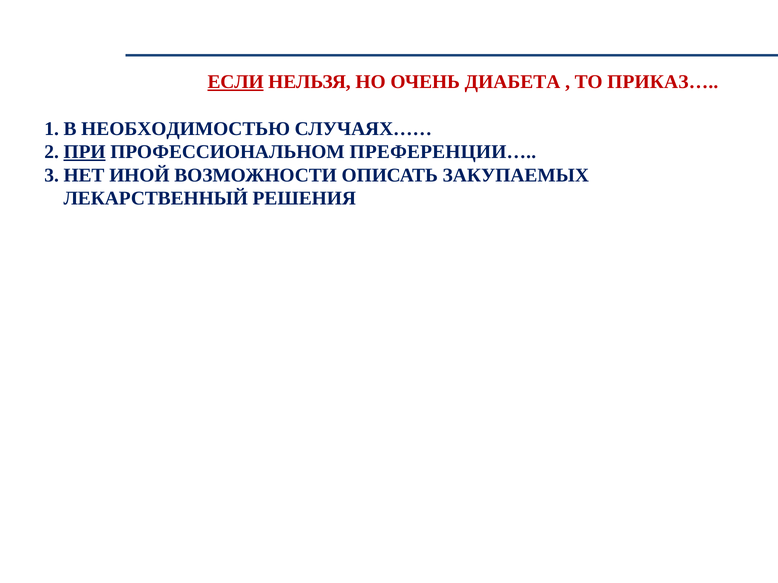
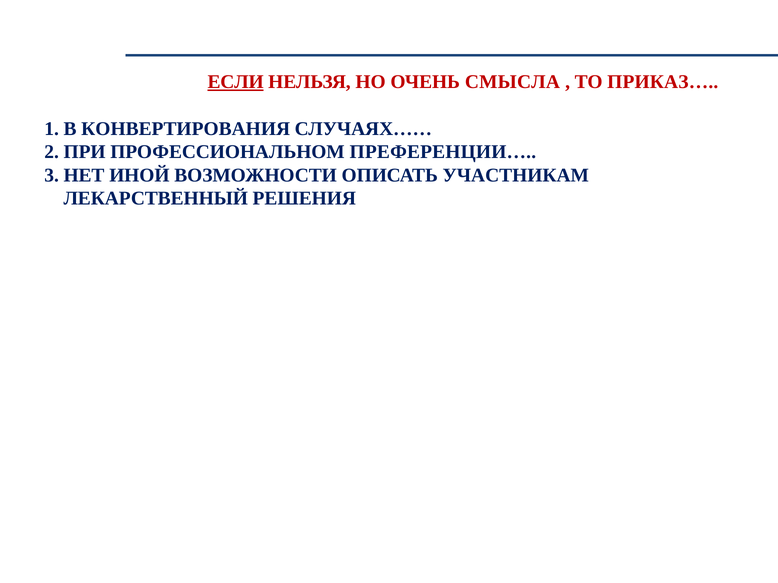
ДИАБЕТА: ДИАБЕТА -> СМЫСЛА (512, 82)
НЕОБХОДИМОСТЬЮ: НЕОБХОДИМОСТЬЮ -> КОНВЕРТИРОВАНИЯ (186, 129)
ПРИ underline: present -> none (85, 152)
ЗАКУПАЕМЫХ: ЗАКУПАЕМЫХ -> УЧАСТНИКАМ (516, 175)
